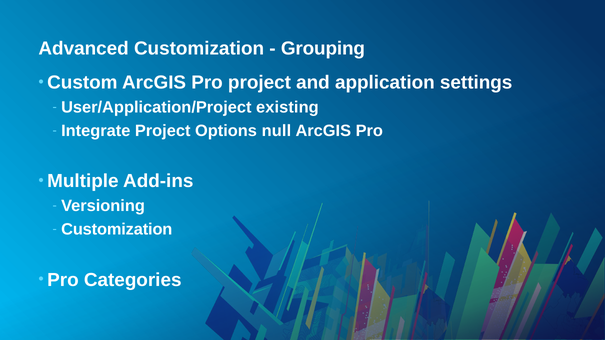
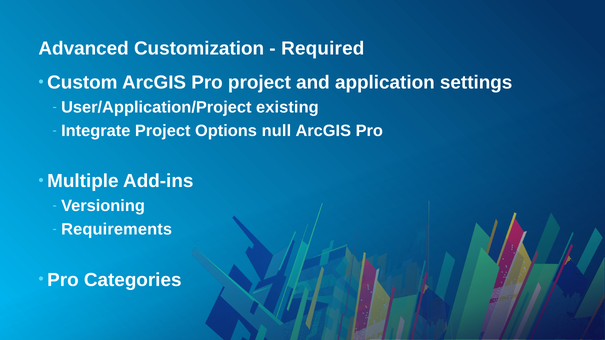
Grouping: Grouping -> Required (323, 49)
Customization: Customization -> Requirements (117, 230)
